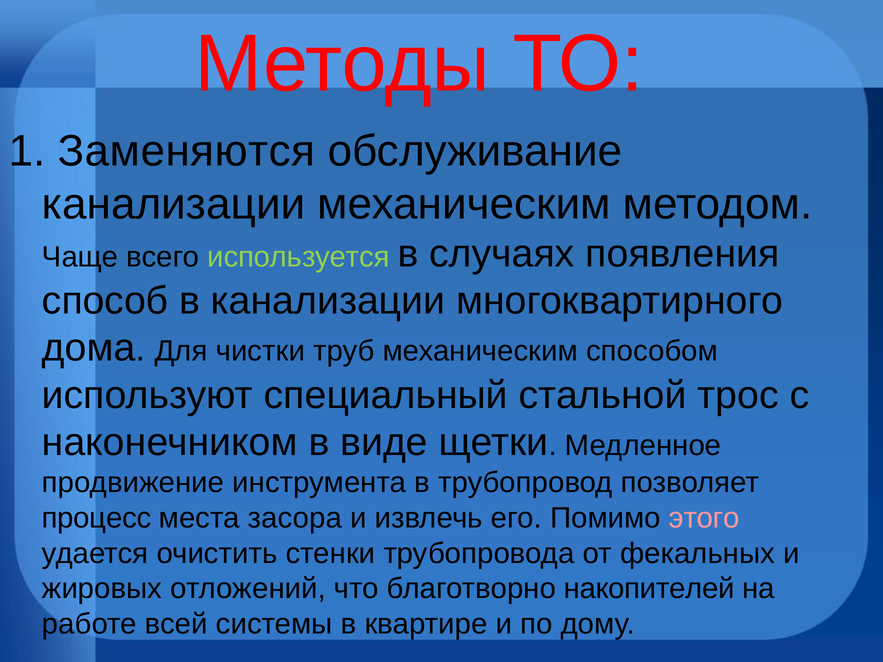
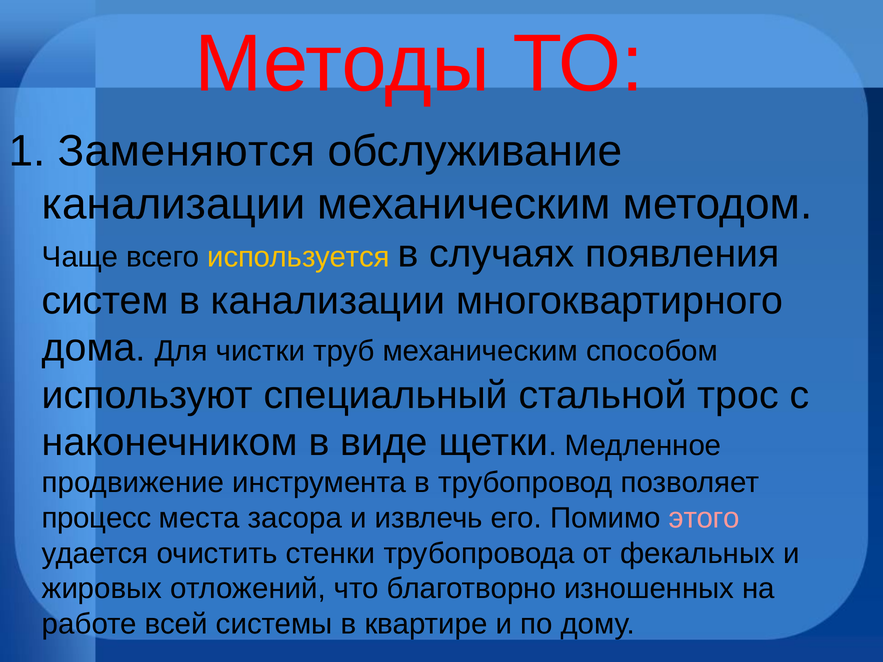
используется colour: light green -> yellow (299, 257)
способ: способ -> систем (105, 301)
накопителей: накопителей -> изношенных (649, 589)
